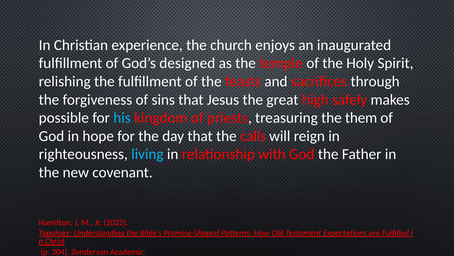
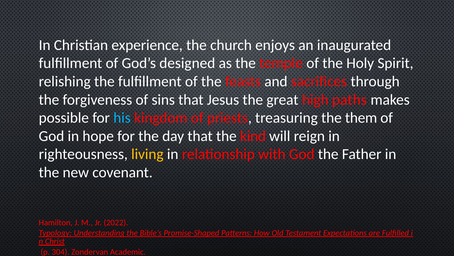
safely: safely -> paths (349, 99)
calls: calls -> kind (253, 136)
living colour: light blue -> yellow (147, 154)
